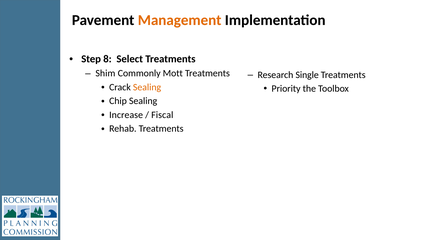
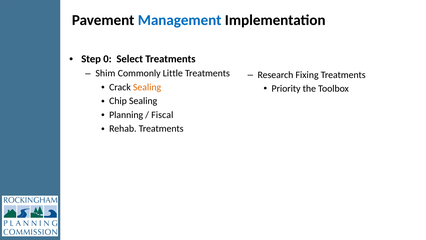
Management colour: orange -> blue (180, 20)
8: 8 -> 0 (107, 59)
Mott: Mott -> Little (173, 73)
Single: Single -> Fixing (307, 75)
Increase: Increase -> Planning (126, 115)
